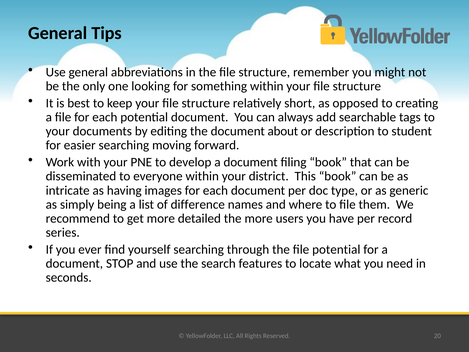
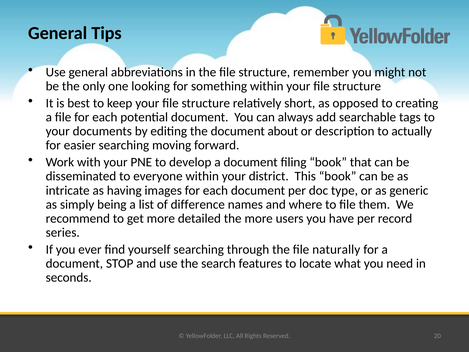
student: student -> actually (412, 131)
file potential: potential -> naturally (336, 249)
